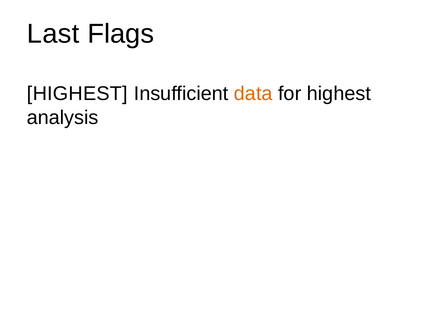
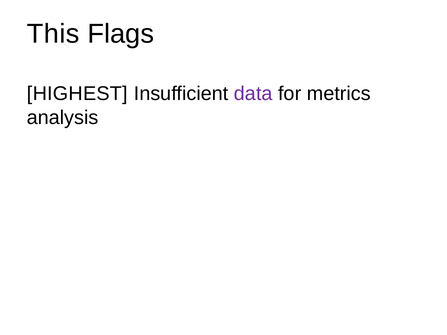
Last: Last -> This (53, 34)
data colour: orange -> purple (253, 94)
for highest: highest -> metrics (339, 94)
